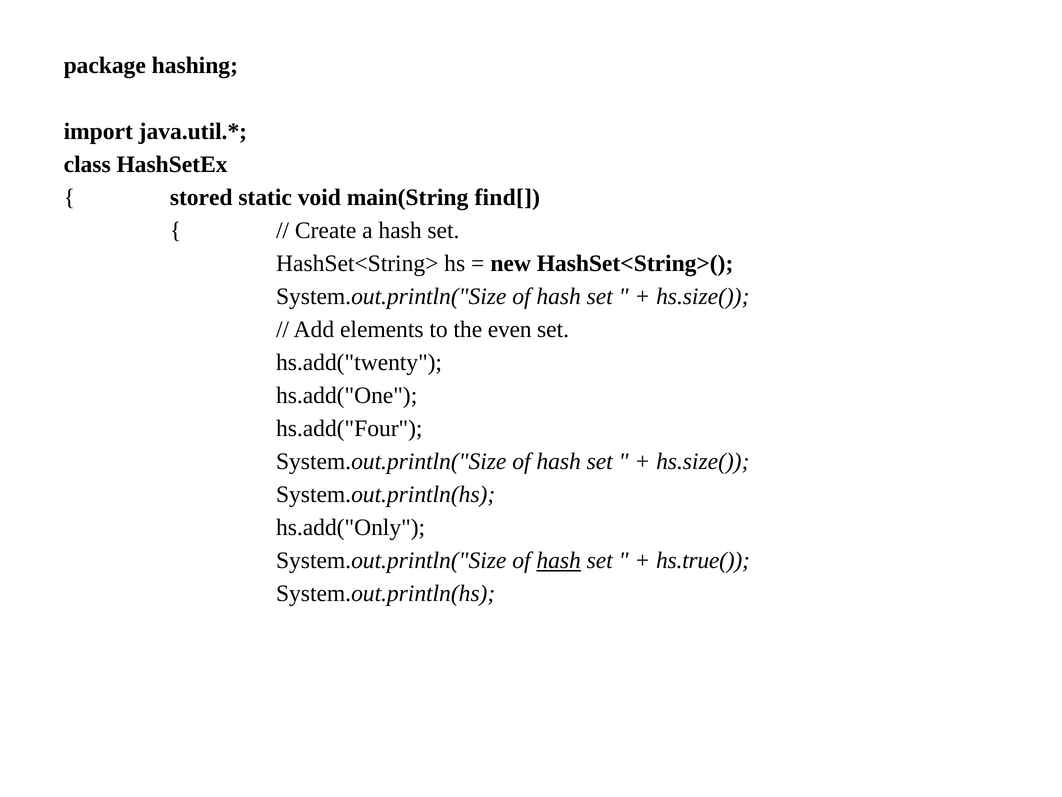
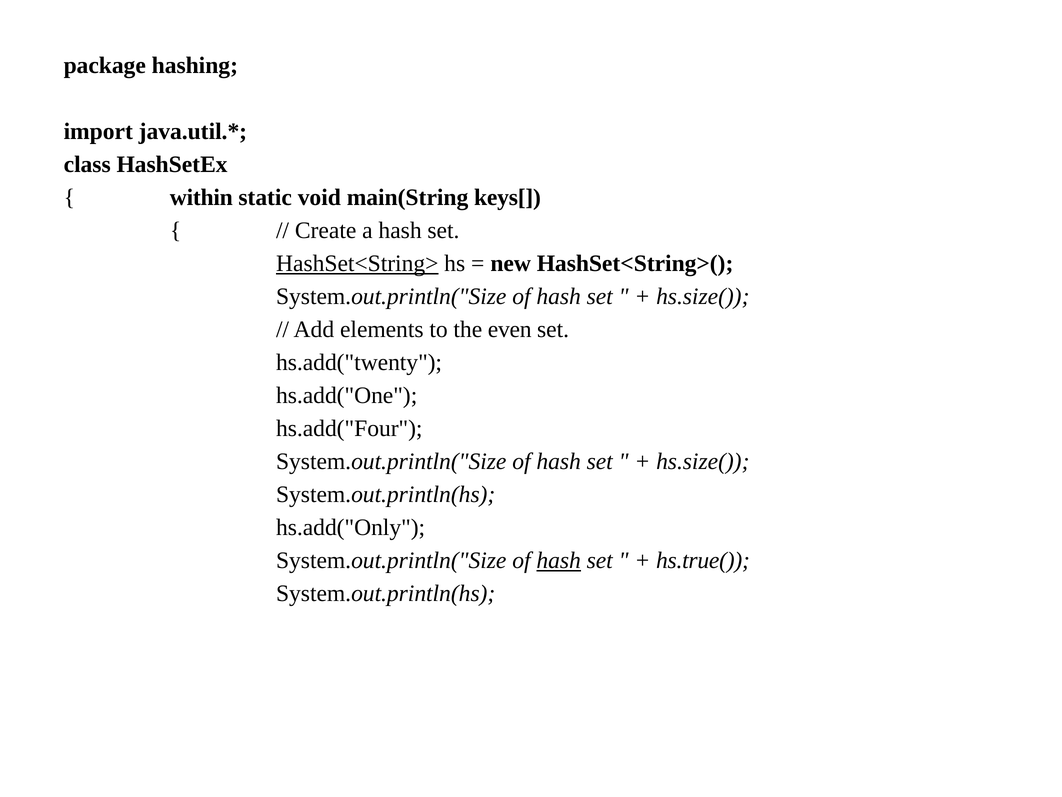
stored: stored -> within (201, 197)
find[: find[ -> keys[ (508, 197)
HashSet<String> underline: none -> present (357, 263)
